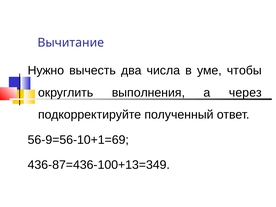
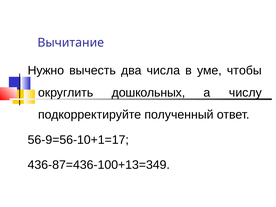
выполнения: выполнения -> дошкольных (148, 93)
через: через -> числу (245, 93)
56-9=56-10+1=69: 56-9=56-10+1=69 -> 56-9=56-10+1=17 (78, 140)
